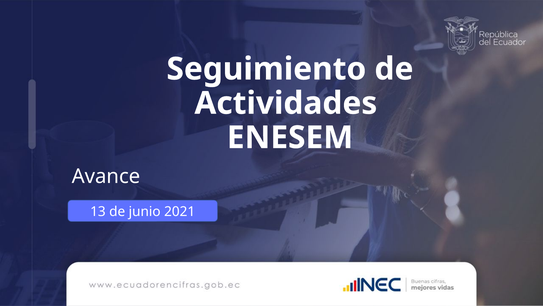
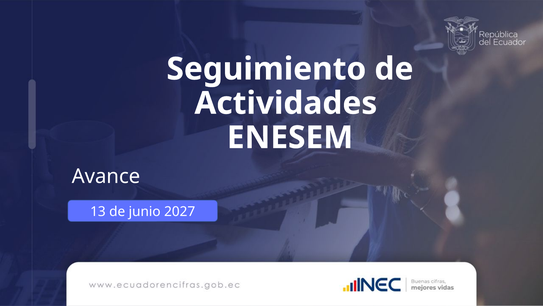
2021: 2021 -> 2027 (180, 211)
